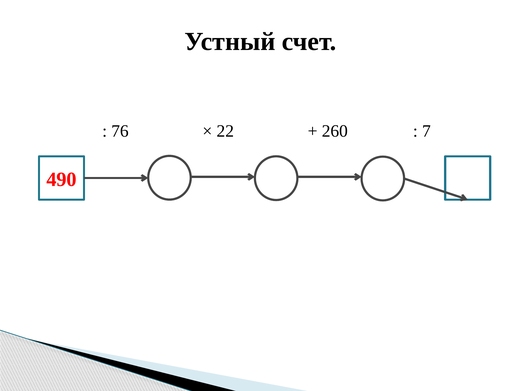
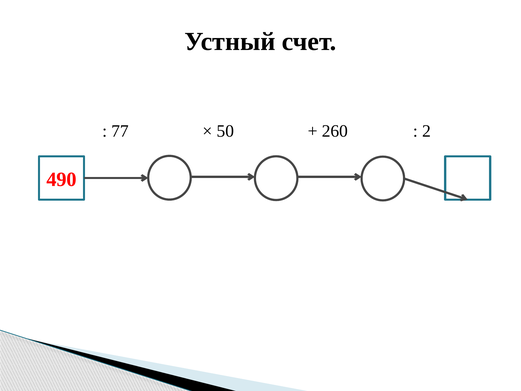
76: 76 -> 77 (120, 131)
22: 22 -> 50 (225, 131)
7: 7 -> 2 (426, 131)
